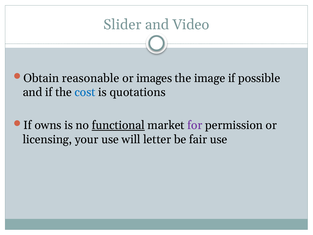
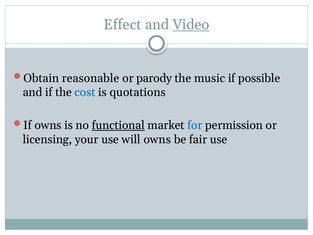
Slider: Slider -> Effect (123, 25)
Video underline: none -> present (191, 25)
images: images -> parody (154, 78)
image: image -> music (210, 78)
for colour: purple -> blue (195, 125)
will letter: letter -> owns (157, 139)
